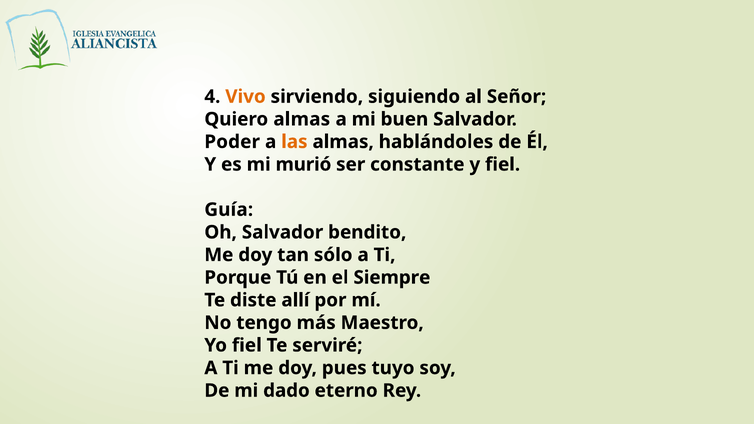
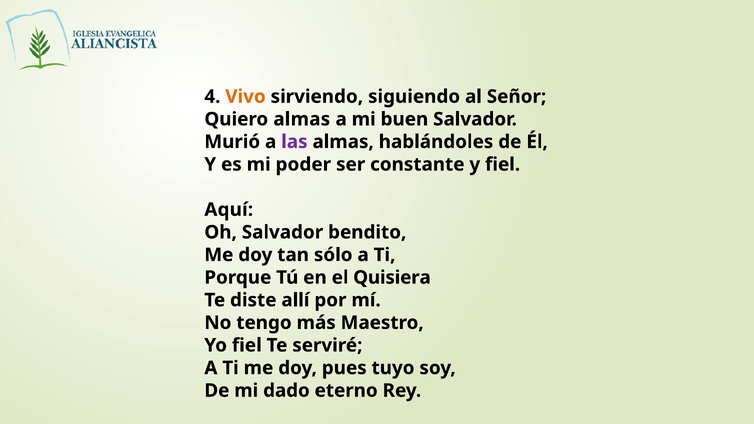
Poder: Poder -> Murió (232, 142)
las colour: orange -> purple (294, 142)
murió: murió -> poder (303, 164)
Guía: Guía -> Aquí (229, 210)
Siempre: Siempre -> Quisiera (392, 278)
